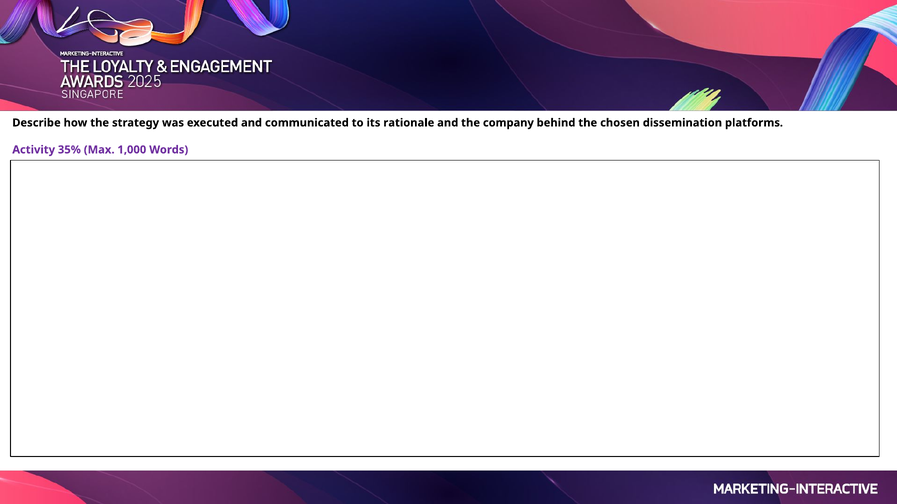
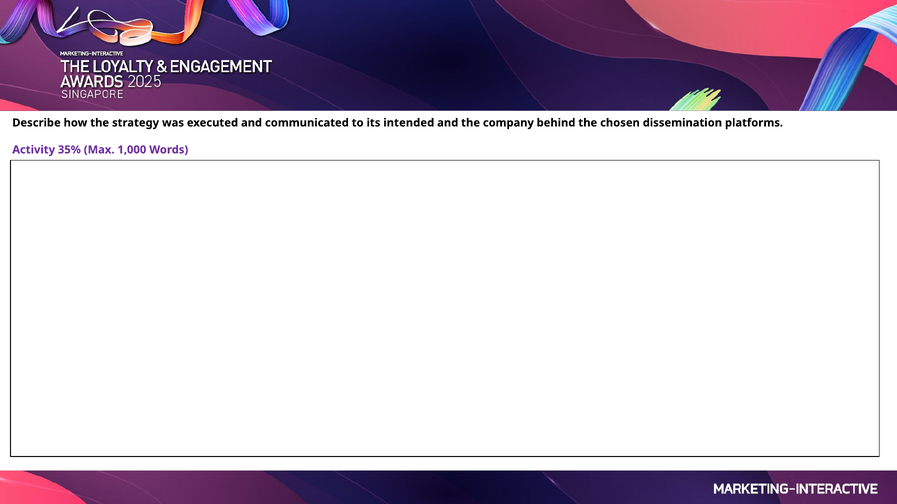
rationale: rationale -> intended (409, 123)
